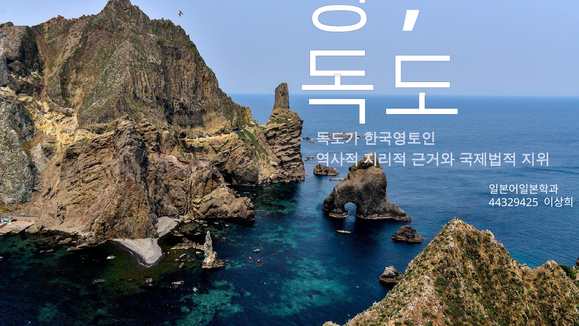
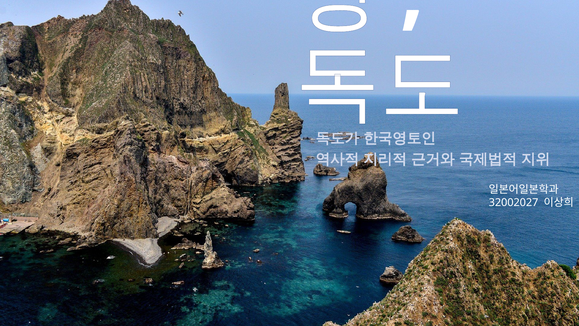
44329425: 44329425 -> 32002027 (514, 203)
